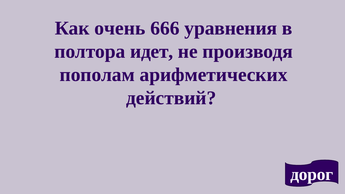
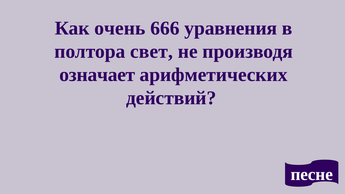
идет: идет -> свет (152, 51)
пополам: пополам -> означает (97, 75)
дорог: дорог -> песне (312, 174)
